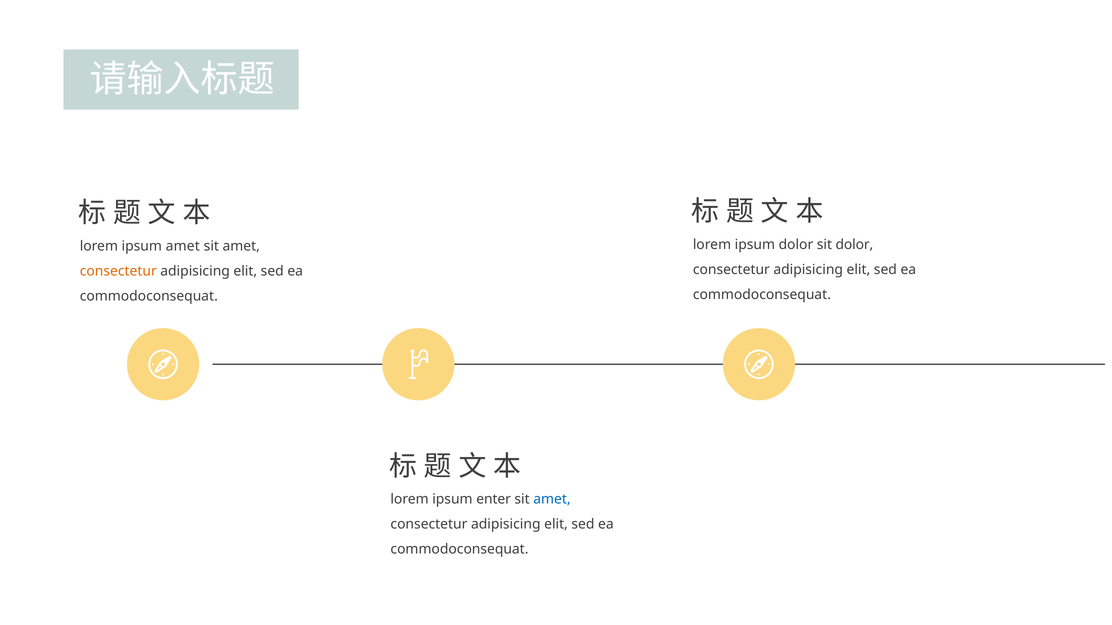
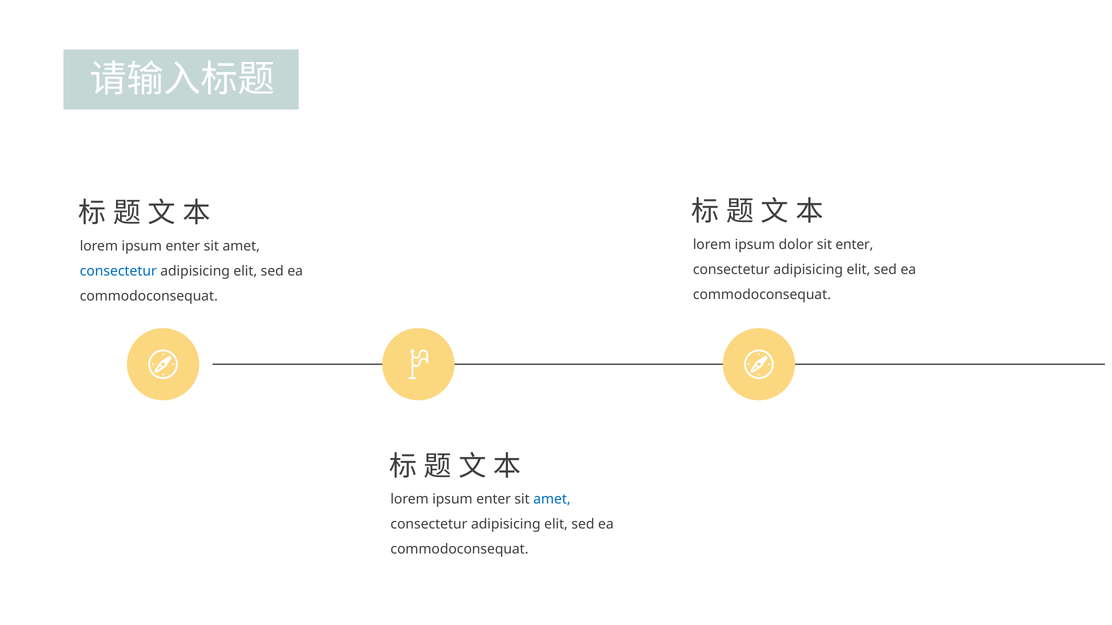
sit dolor: dolor -> enter (854, 245)
amet: amet -> enter (183, 246)
consectetur colour: orange -> blue (118, 271)
